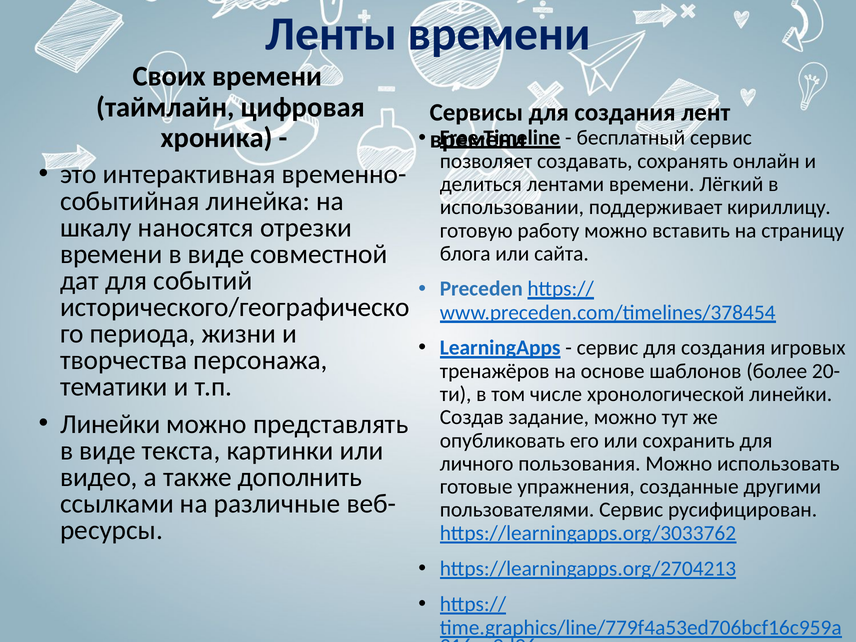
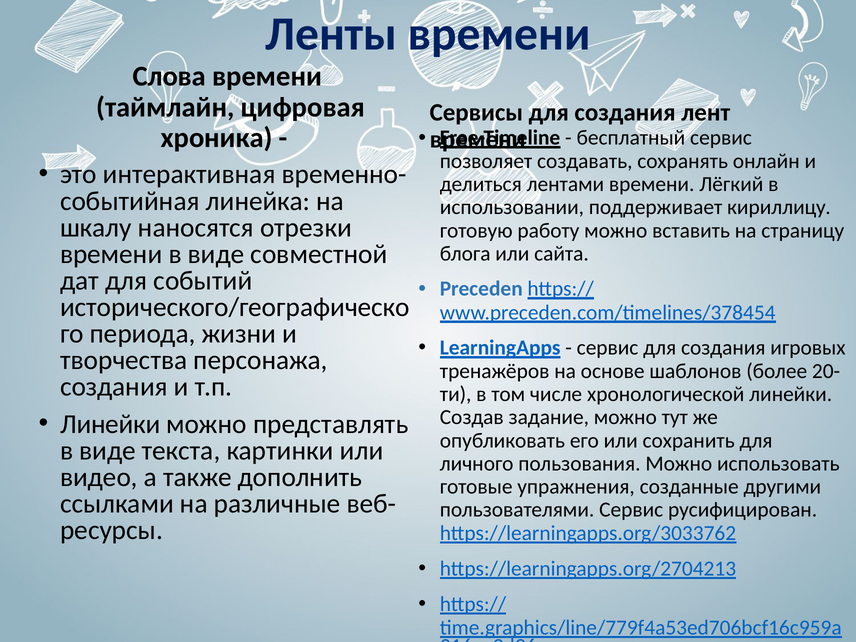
Своих: Своих -> Слова (169, 76)
тематики: тематики -> cоздания (114, 387)
